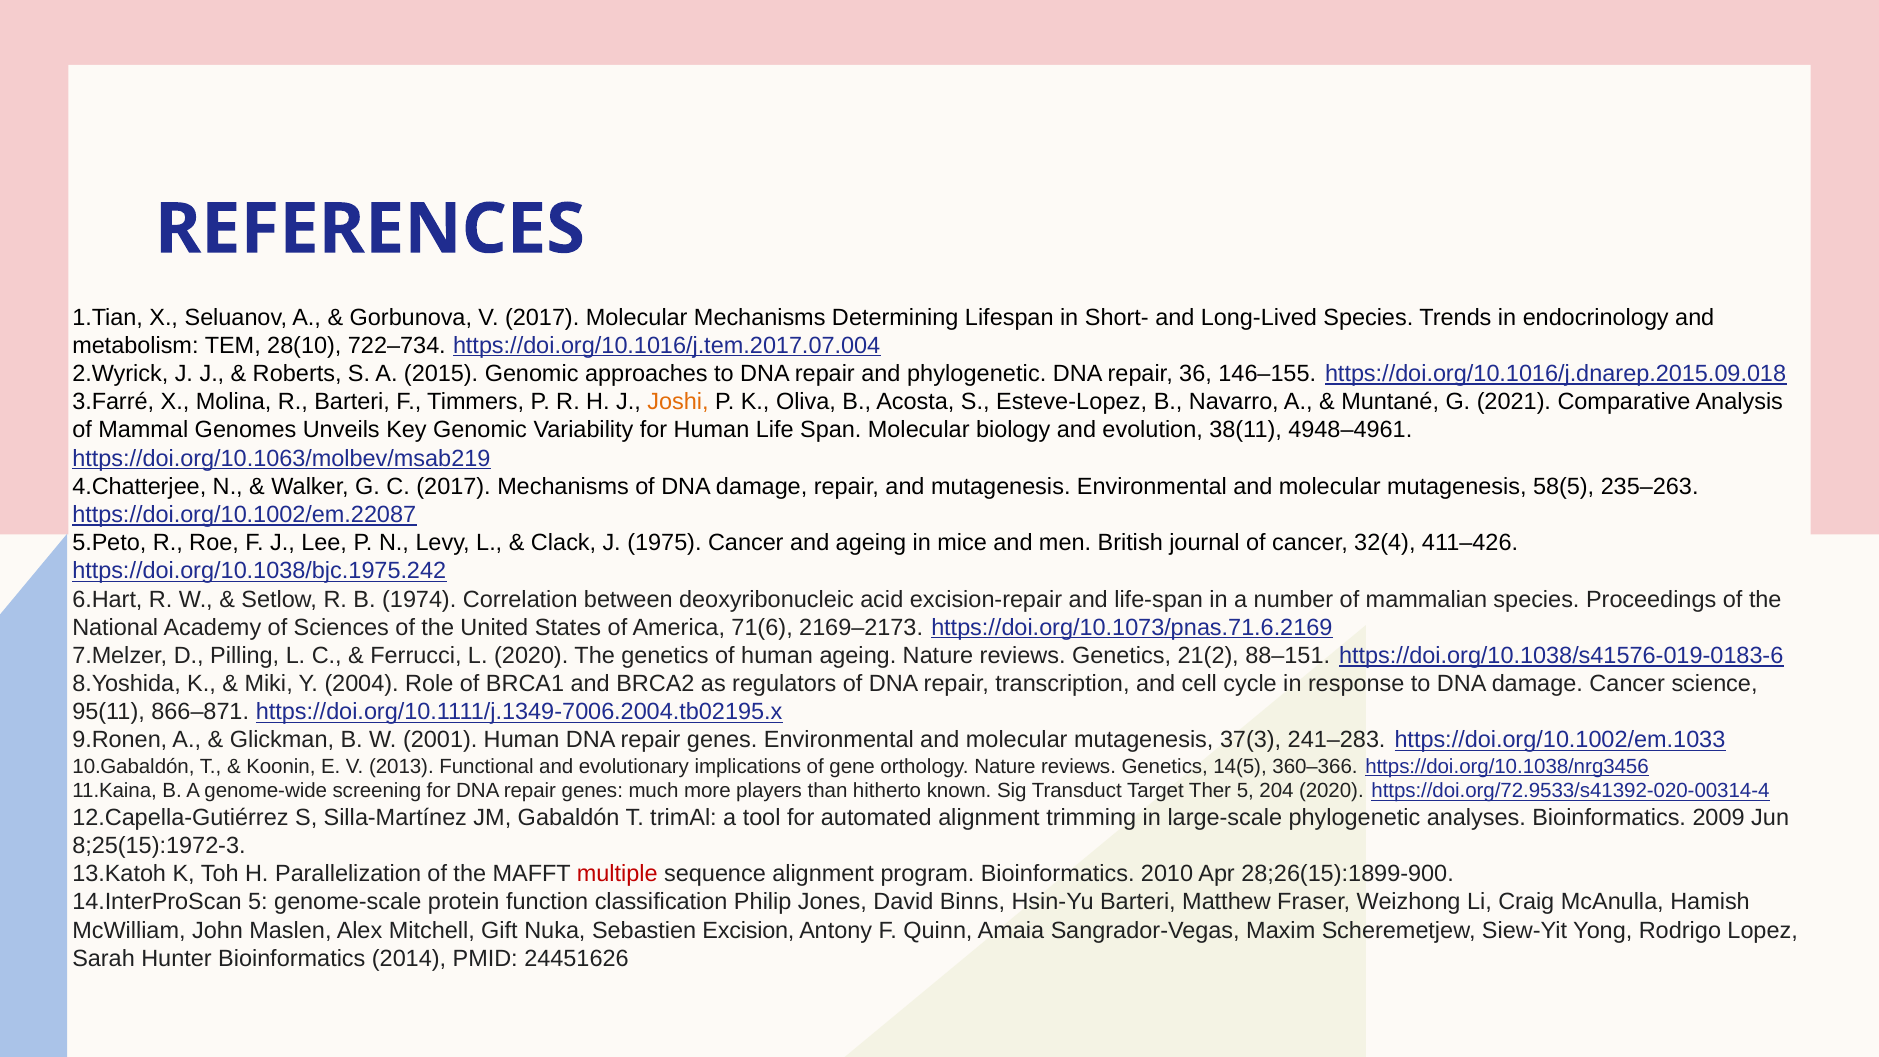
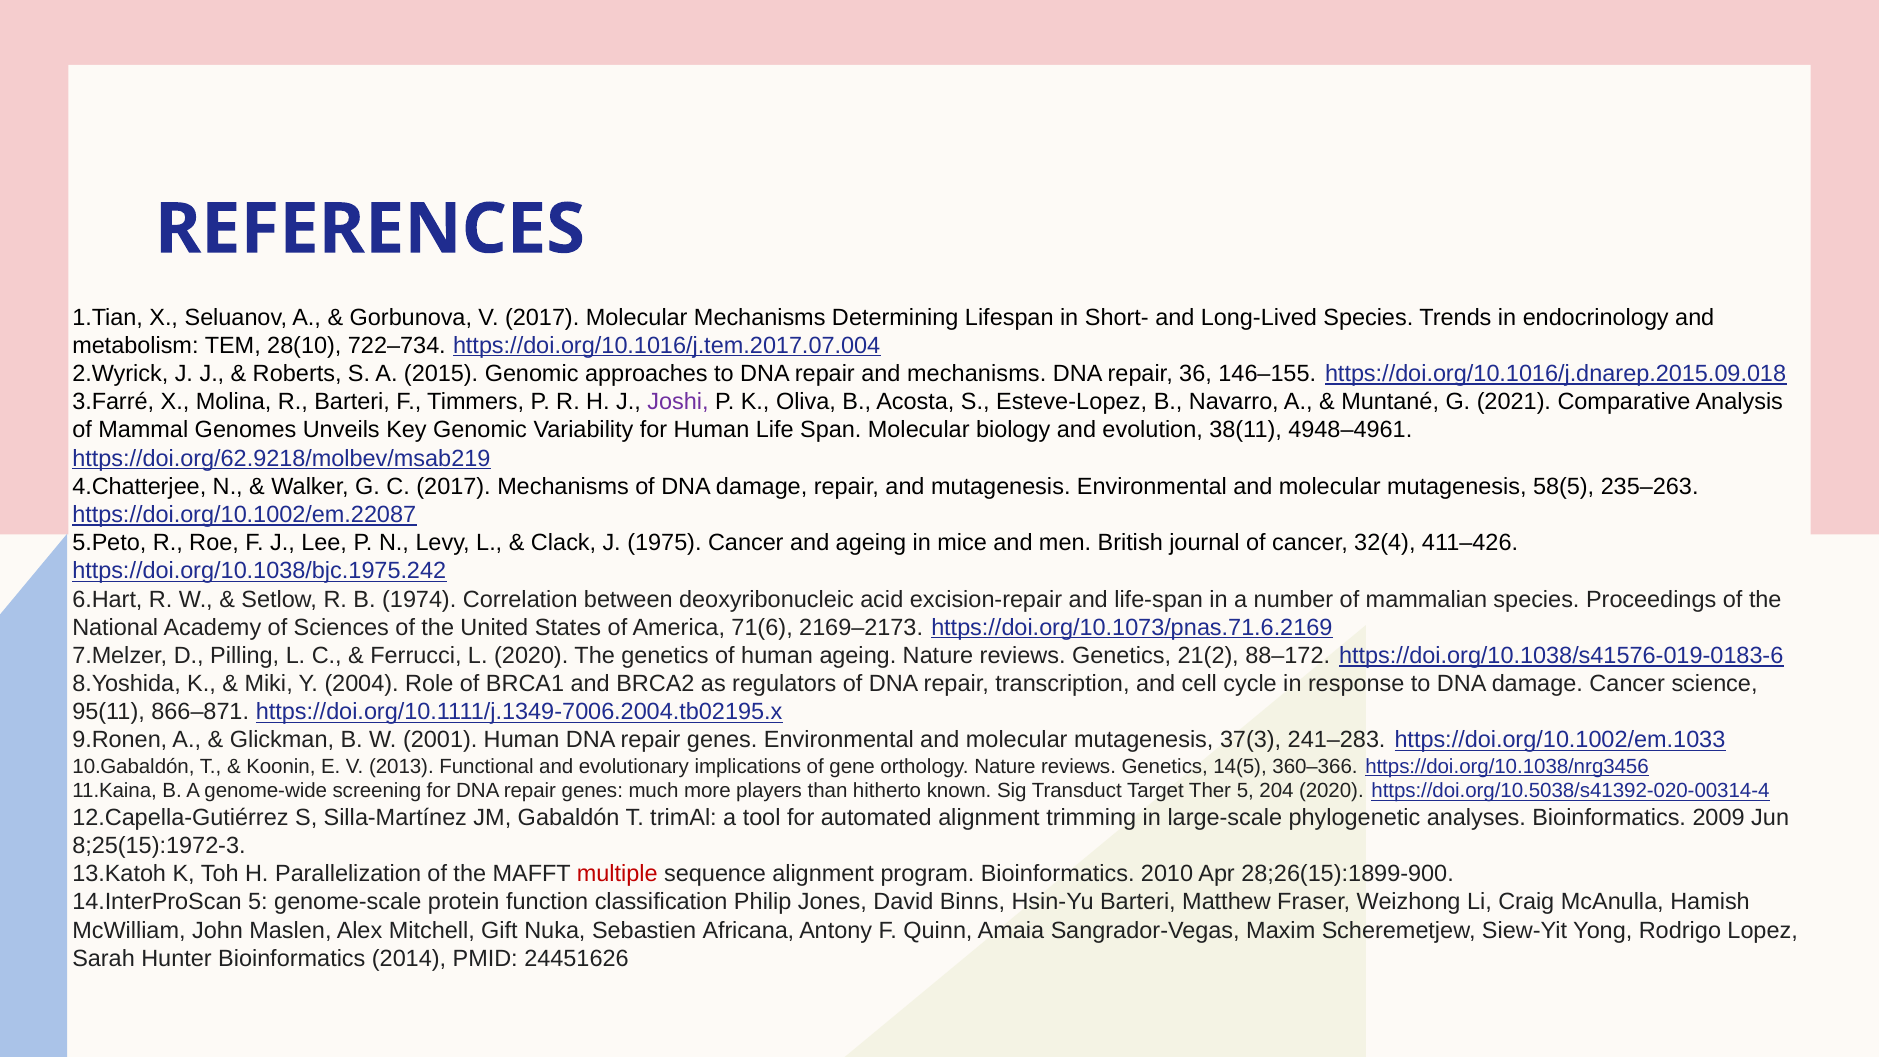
and phylogenetic: phylogenetic -> mechanisms (977, 374)
Joshi colour: orange -> purple (678, 402)
https://doi.org/10.1063/molbev/msab219: https://doi.org/10.1063/molbev/msab219 -> https://doi.org/62.9218/molbev/msab219 (281, 458)
88–151: 88–151 -> 88–172 (1288, 656)
https://doi.org/72.9533/s41392-020-00314-4: https://doi.org/72.9533/s41392-020-00314-4 -> https://doi.org/10.5038/s41392-020-00314-4 (1570, 791)
Excision: Excision -> Africana (748, 930)
